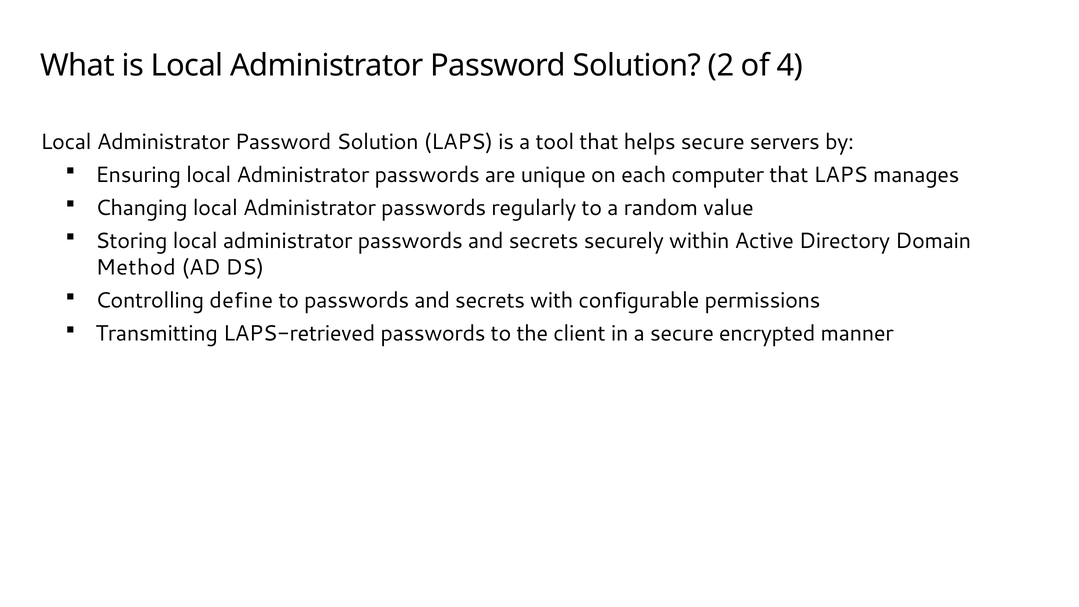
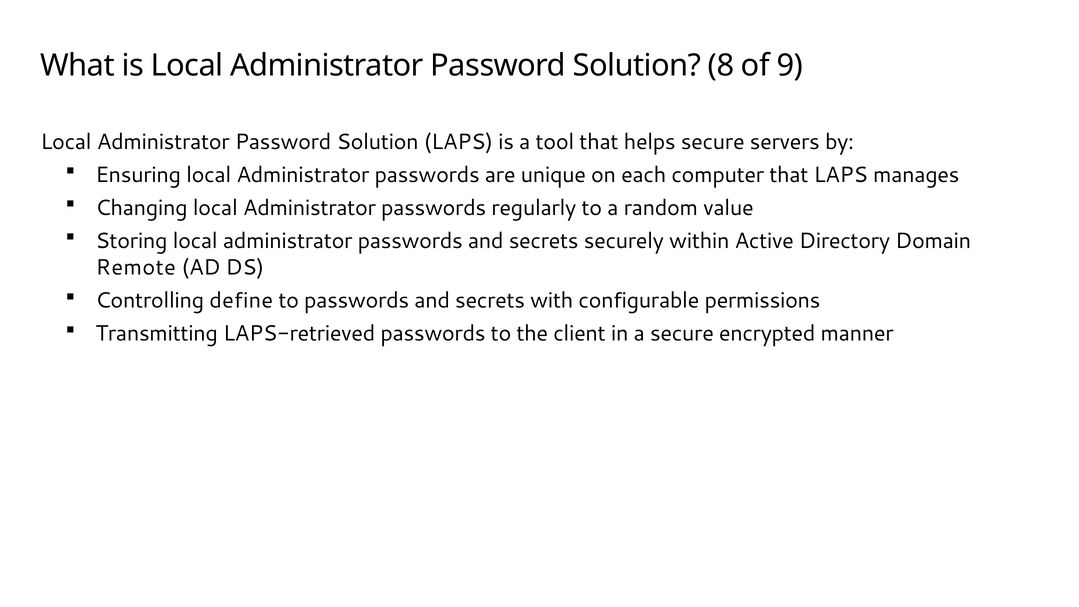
2: 2 -> 8 (721, 66)
4: 4 -> 9 (790, 66)
Method: Method -> Remote (136, 267)
